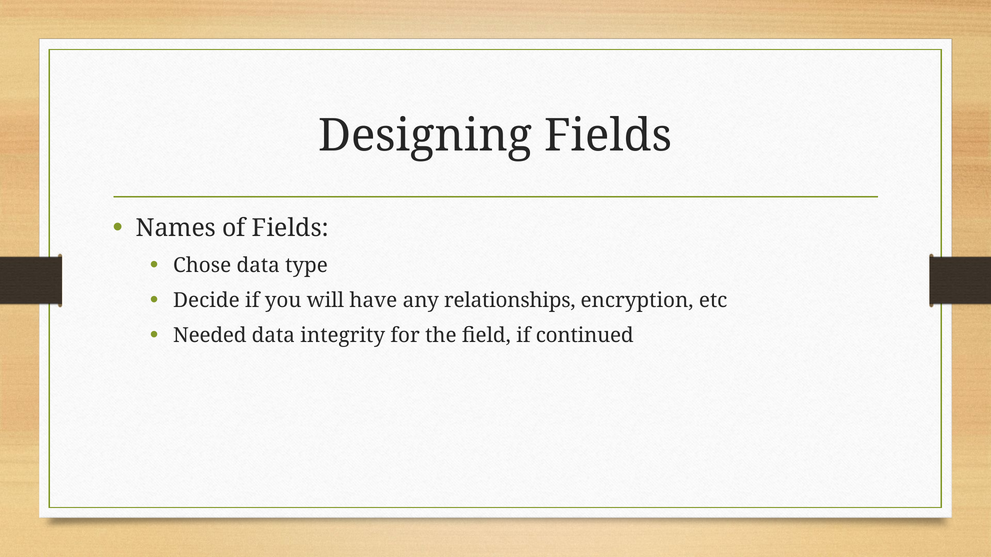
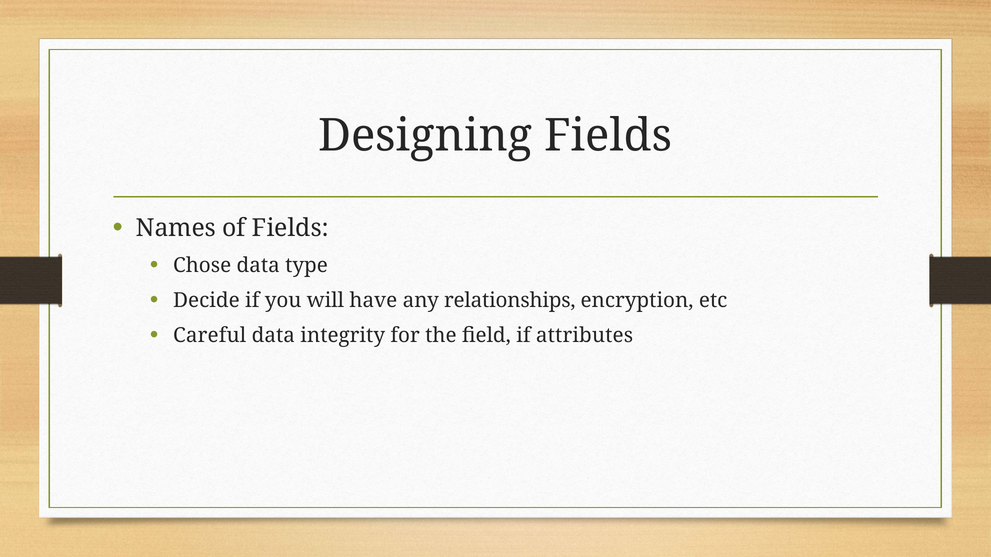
Needed: Needed -> Careful (210, 336)
continued: continued -> attributes (585, 336)
